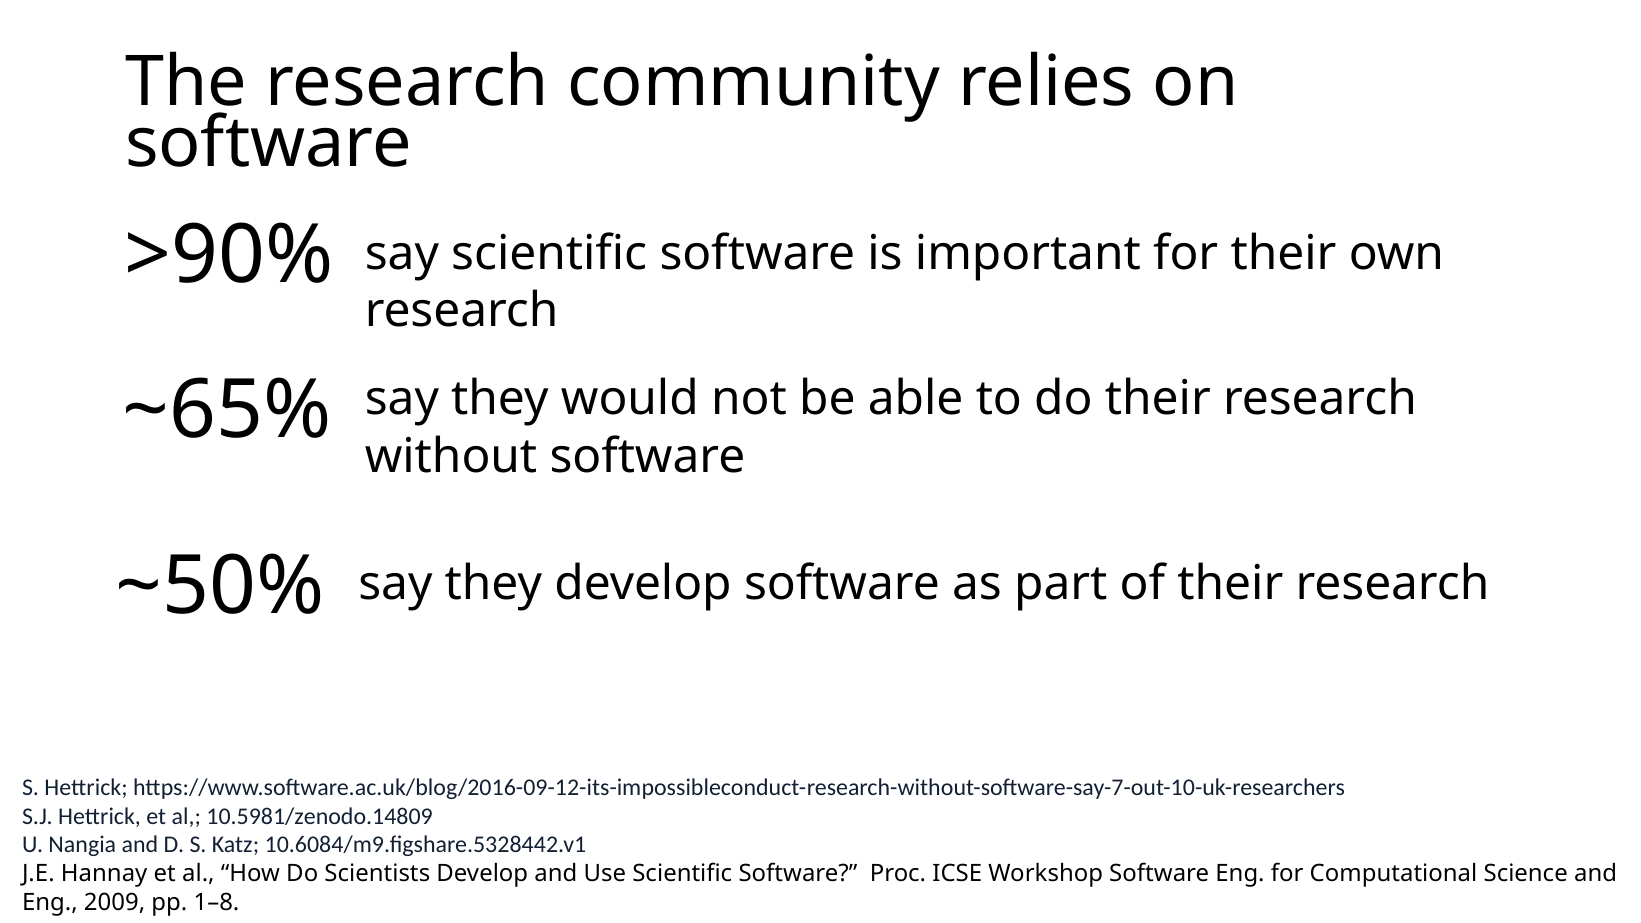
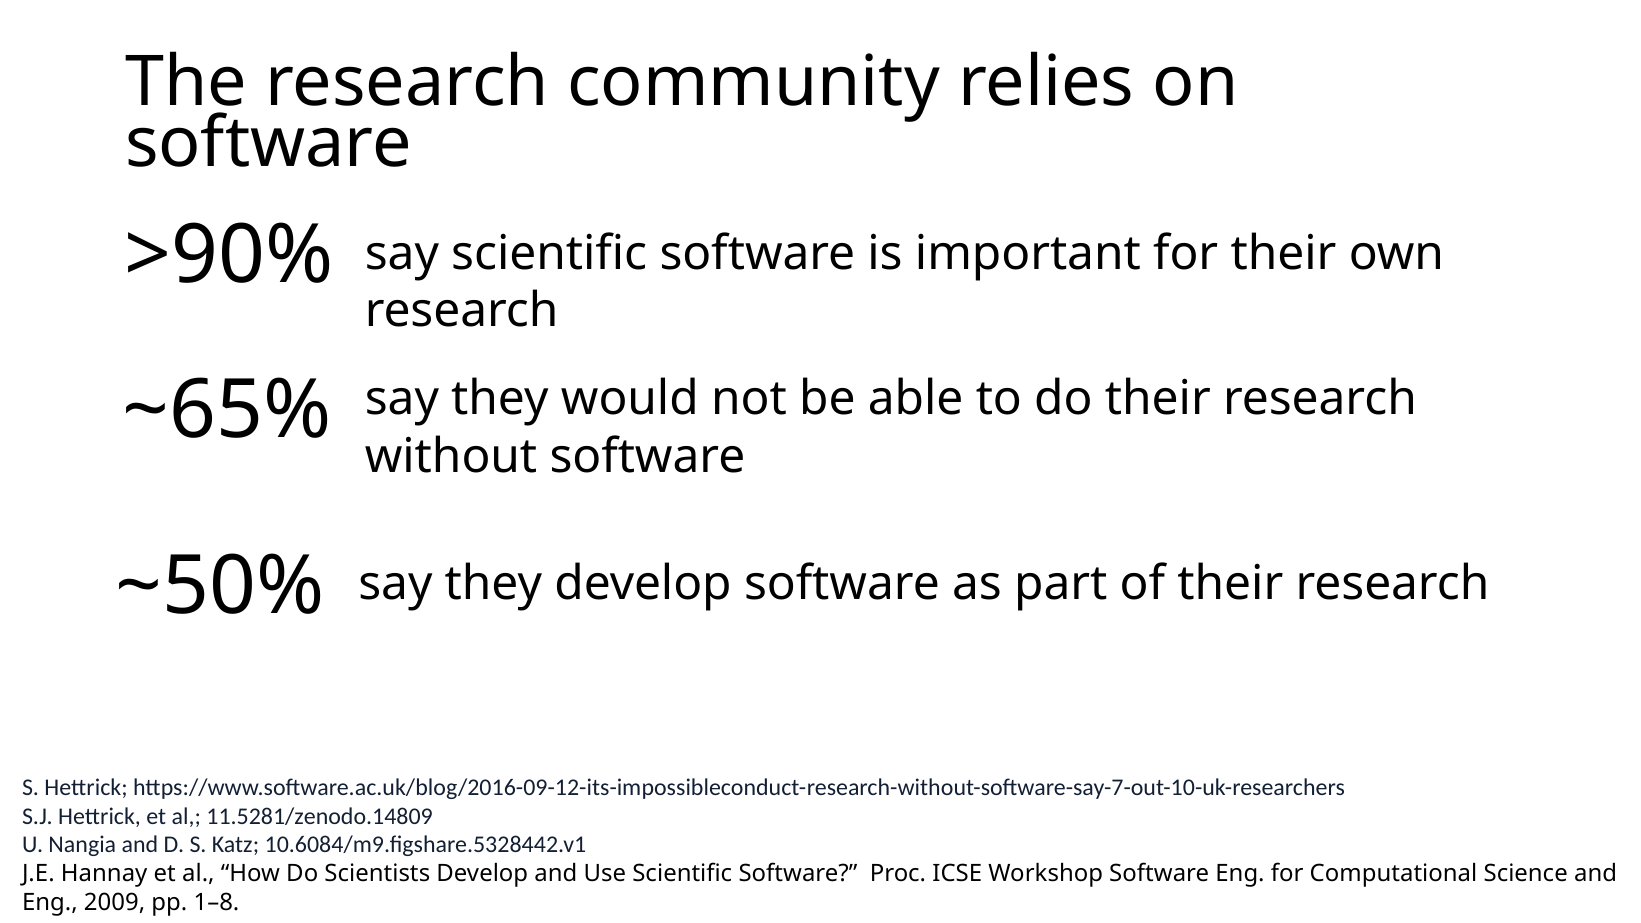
10.5981/zenodo.14809: 10.5981/zenodo.14809 -> 11.5281/zenodo.14809 (320, 816)
